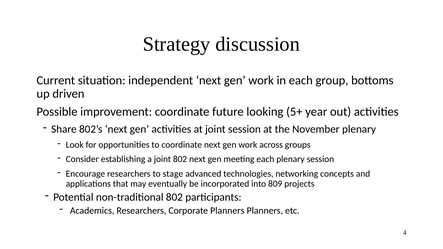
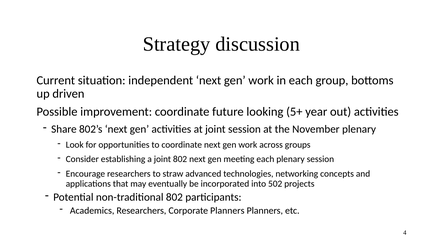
stage: stage -> straw (173, 174)
809: 809 -> 502 (275, 184)
